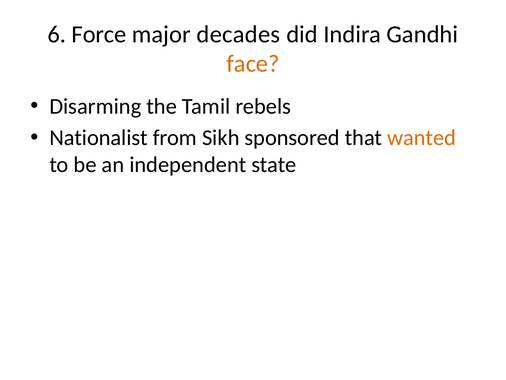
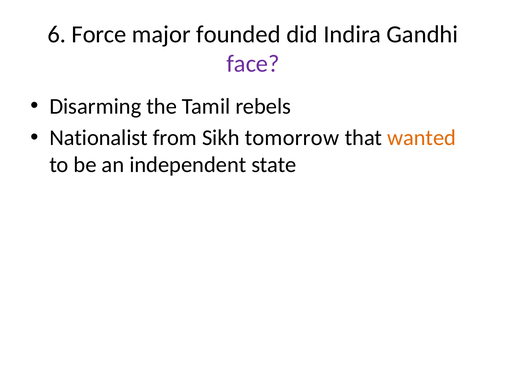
decades: decades -> founded (238, 34)
face colour: orange -> purple (253, 64)
sponsored: sponsored -> tomorrow (292, 138)
